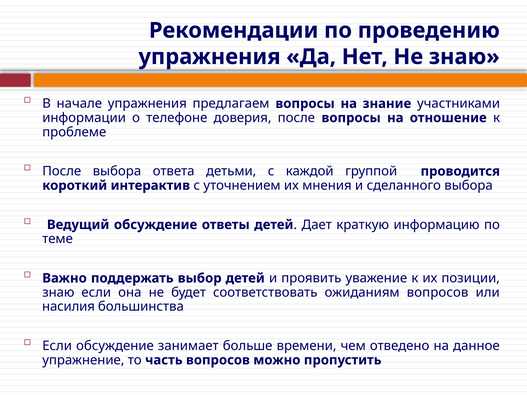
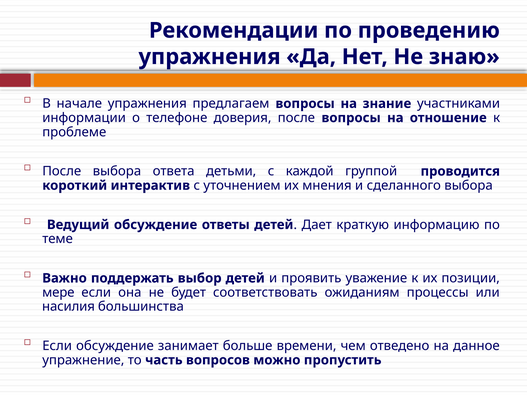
знаю: знаю -> мере (58, 293)
ожиданиям вопросов: вопросов -> процессы (438, 293)
